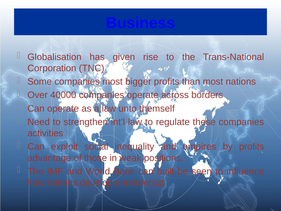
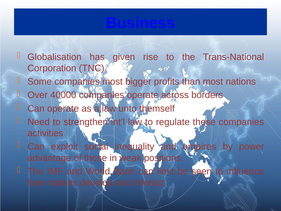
by profits: profits -> power (252, 146)
built: built -> limit (165, 171)
